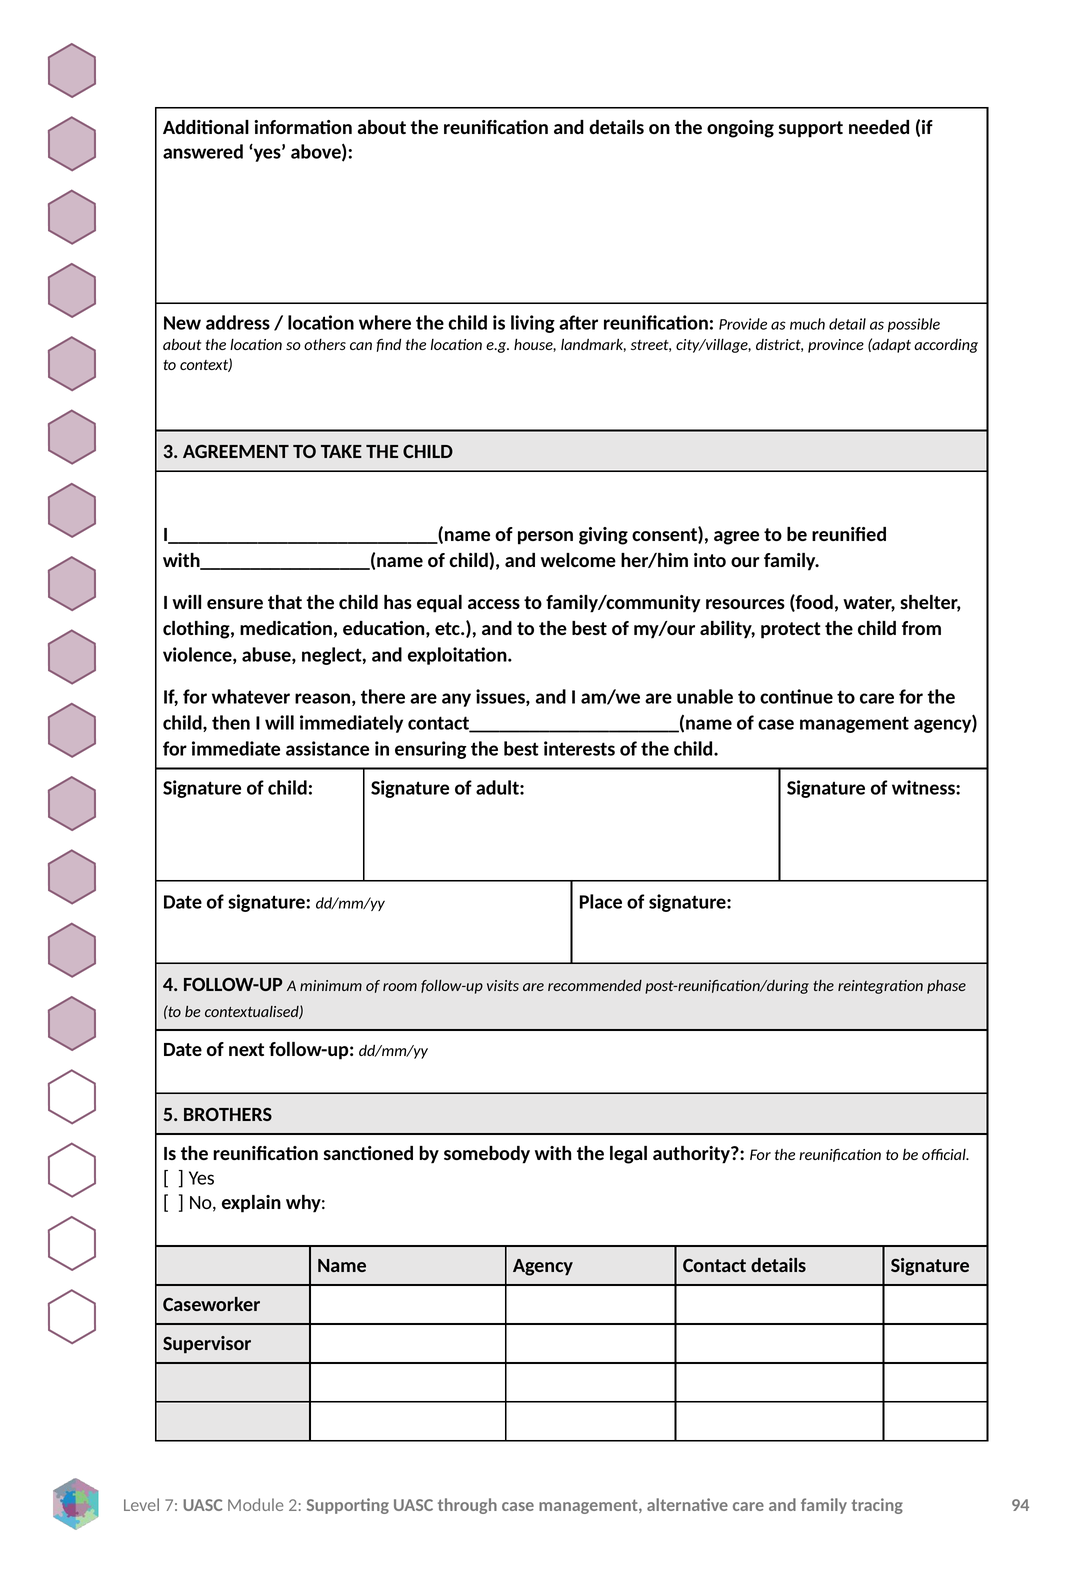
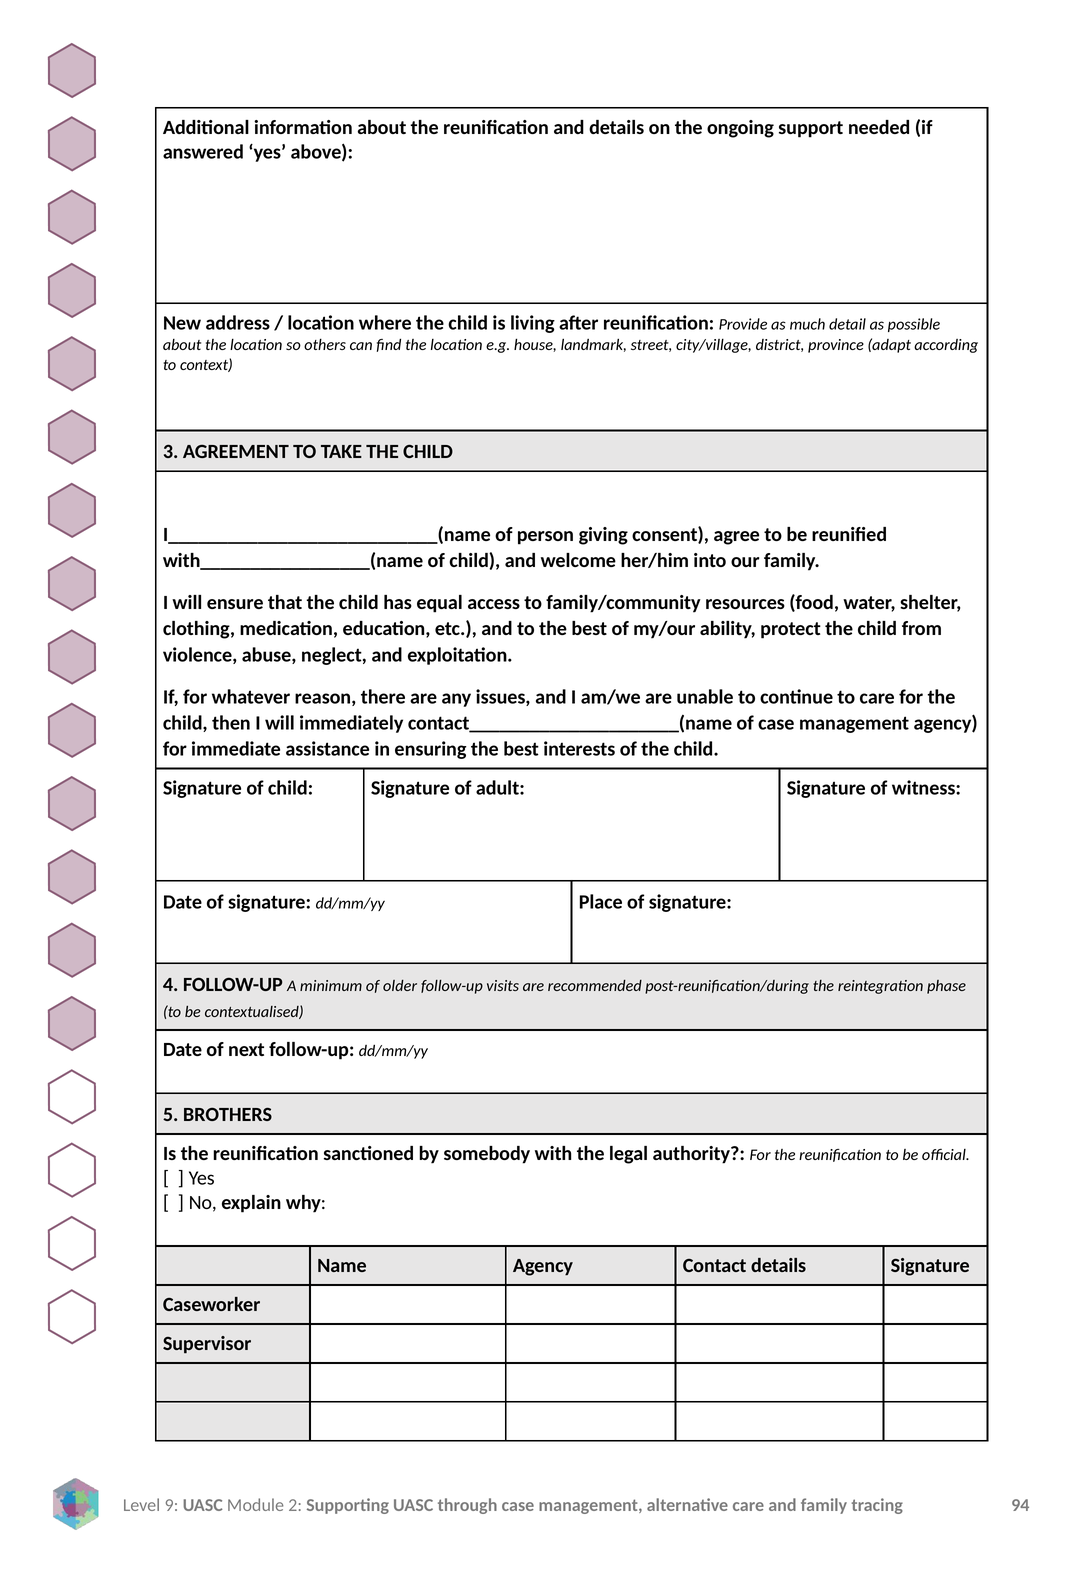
room: room -> older (400, 986)
7: 7 -> 9 (172, 1505)
